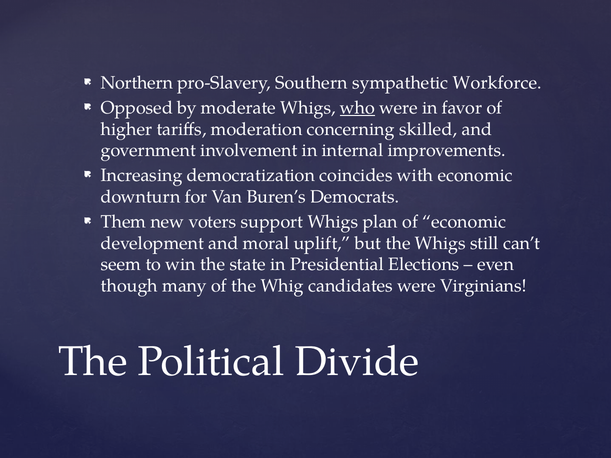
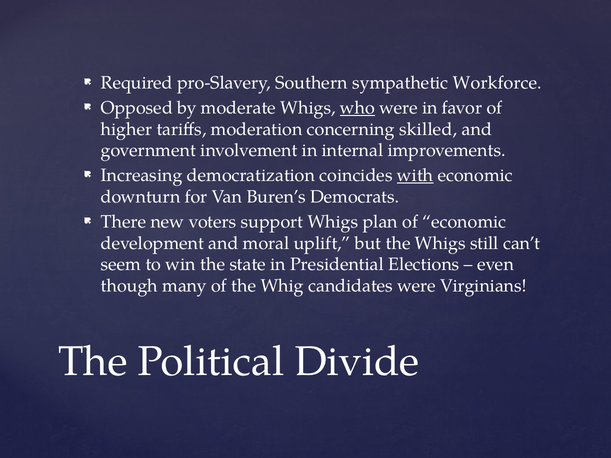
Northern: Northern -> Required (137, 83)
with underline: none -> present (415, 176)
Them: Them -> There (123, 222)
